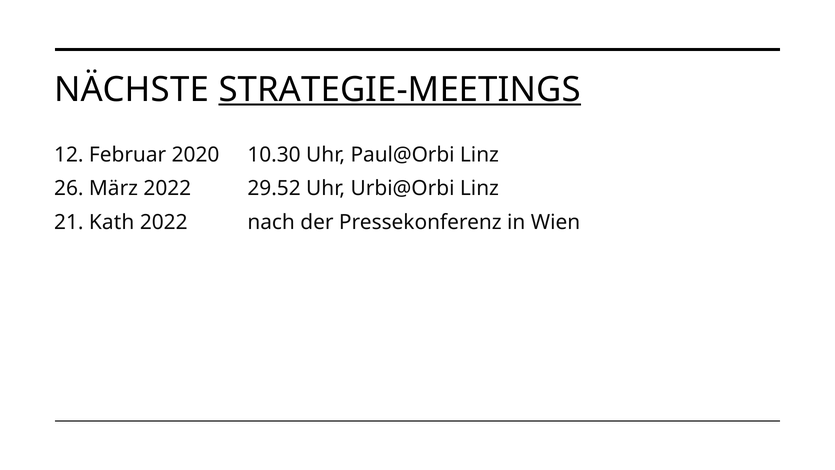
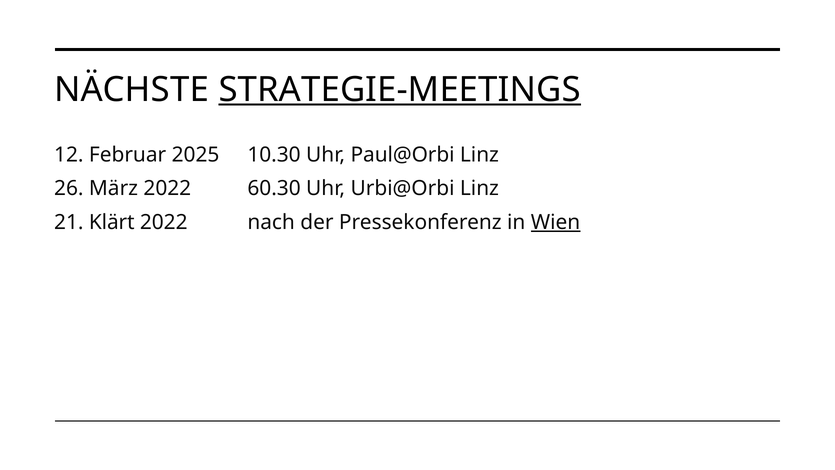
2020: 2020 -> 2025 (196, 155)
29.52: 29.52 -> 60.30 (274, 188)
Kath: Kath -> Klärt (112, 222)
Wien underline: none -> present (556, 222)
